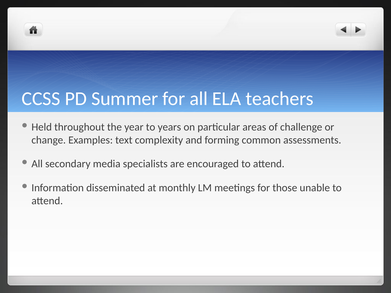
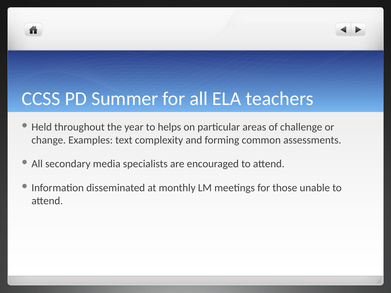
years: years -> helps (169, 127)
